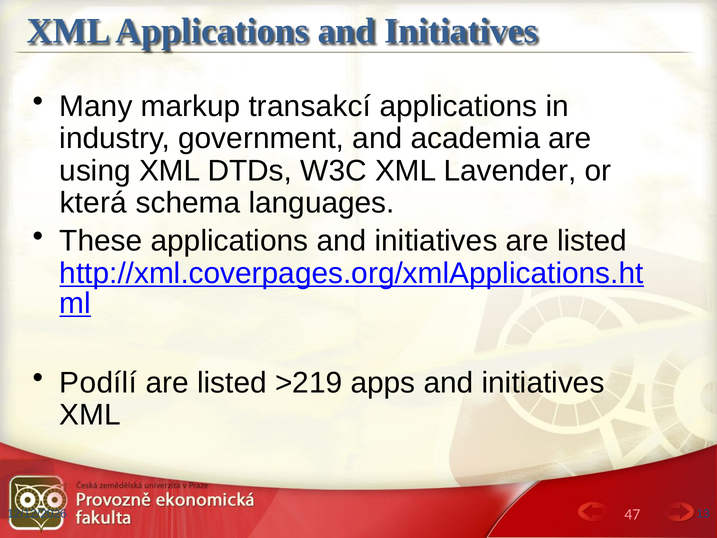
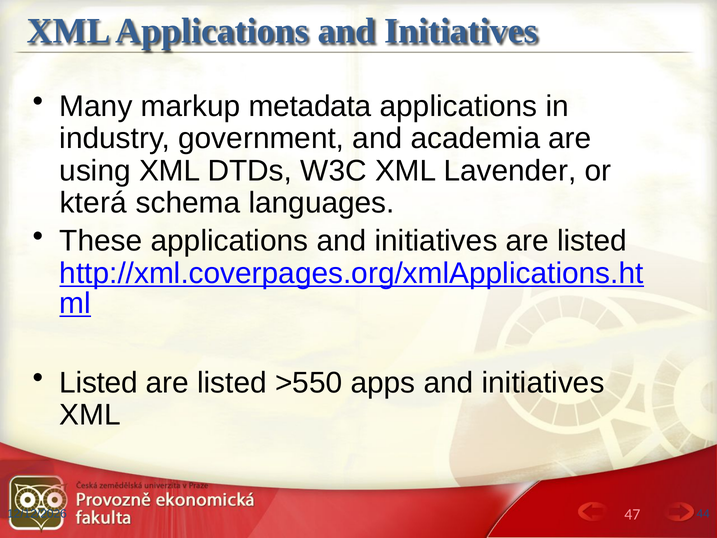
transakcí: transakcí -> metadata (310, 106)
Podílí: Podílí -> Listed (99, 383)
>219: >219 -> >550 (309, 383)
13: 13 -> 44 (703, 514)
